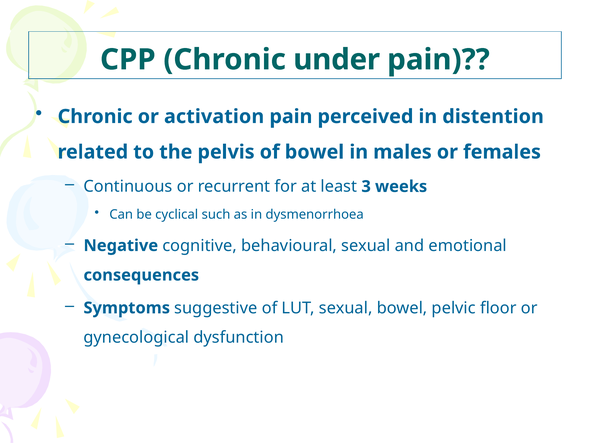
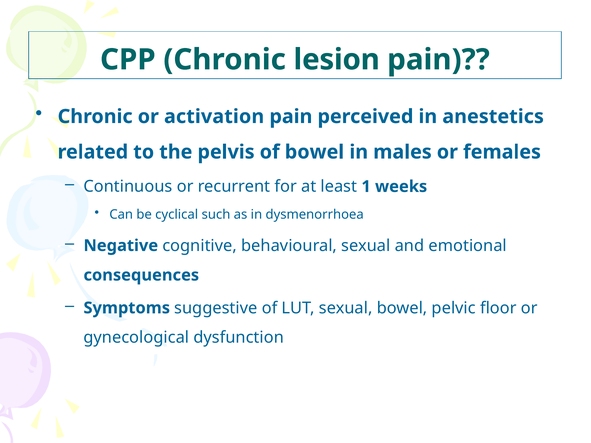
under: under -> lesion (337, 60)
distention: distention -> anestetics (493, 117)
3: 3 -> 1 (366, 187)
